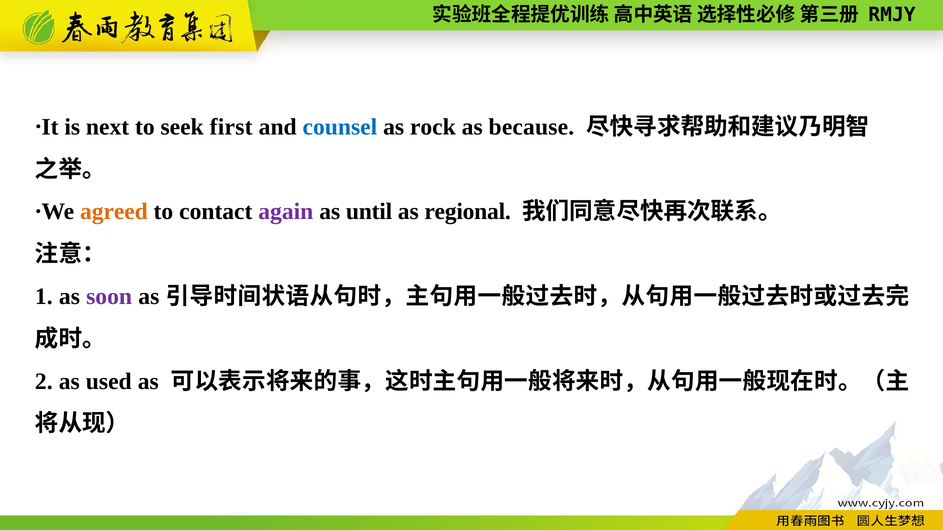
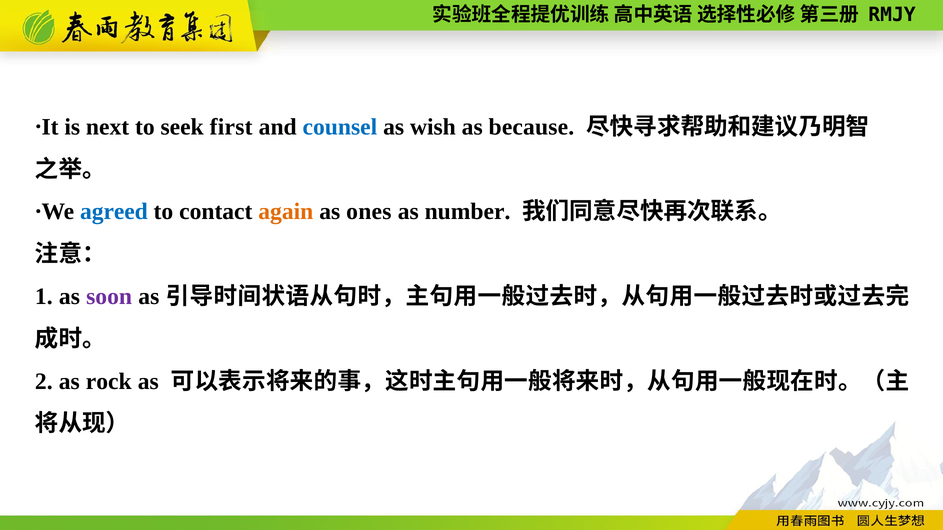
rock: rock -> wish (433, 127)
agreed colour: orange -> blue (114, 212)
again colour: purple -> orange (286, 212)
until: until -> ones (369, 212)
regional: regional -> number (468, 212)
used: used -> rock (109, 382)
